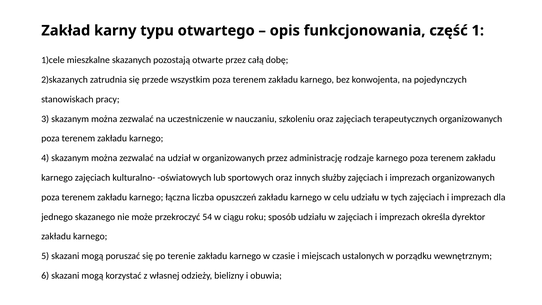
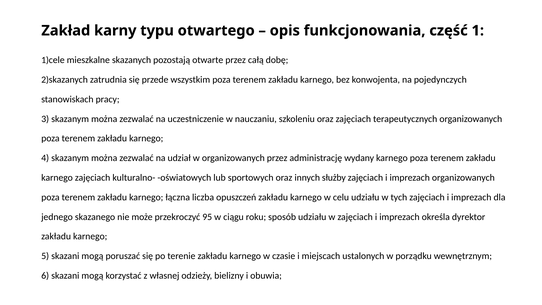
rodzaje: rodzaje -> wydany (359, 158)
54: 54 -> 95 (207, 217)
